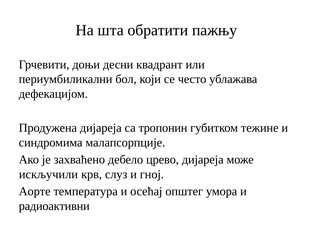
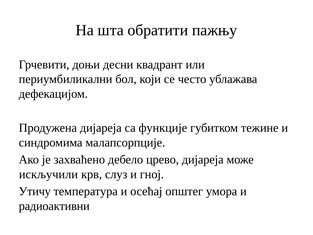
тропонин: тропонин -> функције (163, 128)
Аорте: Аорте -> Утичу (35, 191)
